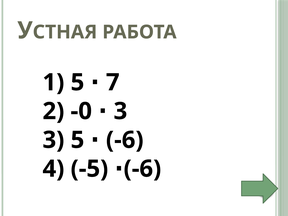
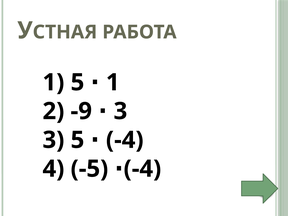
5 7: 7 -> 1 (113, 82)
-0: -0 -> -9 (81, 111)
5 -6: -6 -> -4 (125, 140)
-5 -6: -6 -> -4 (142, 169)
